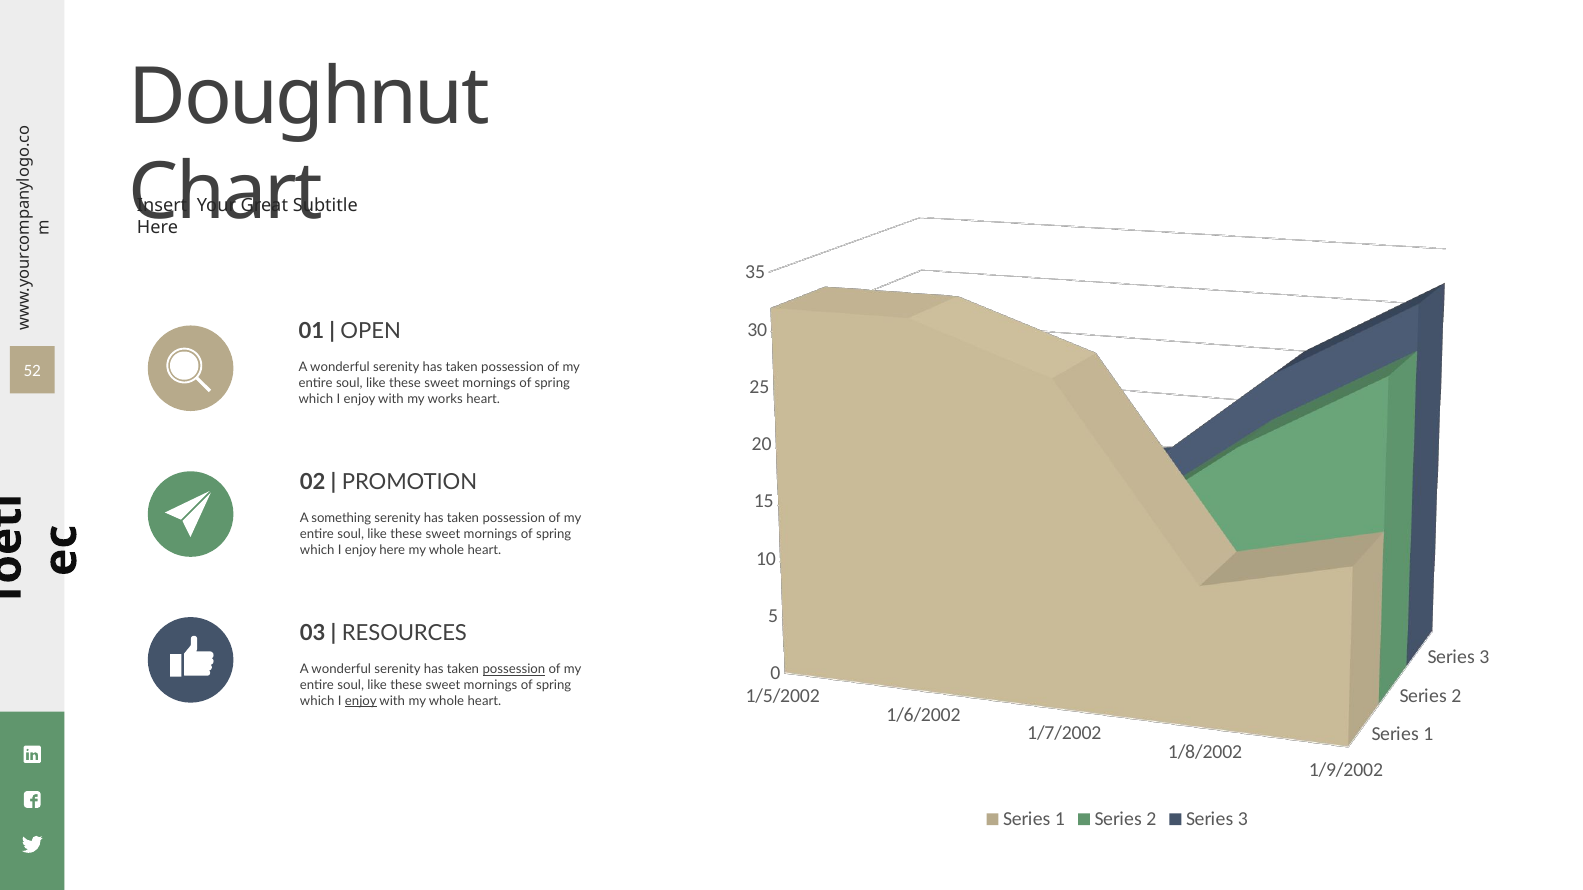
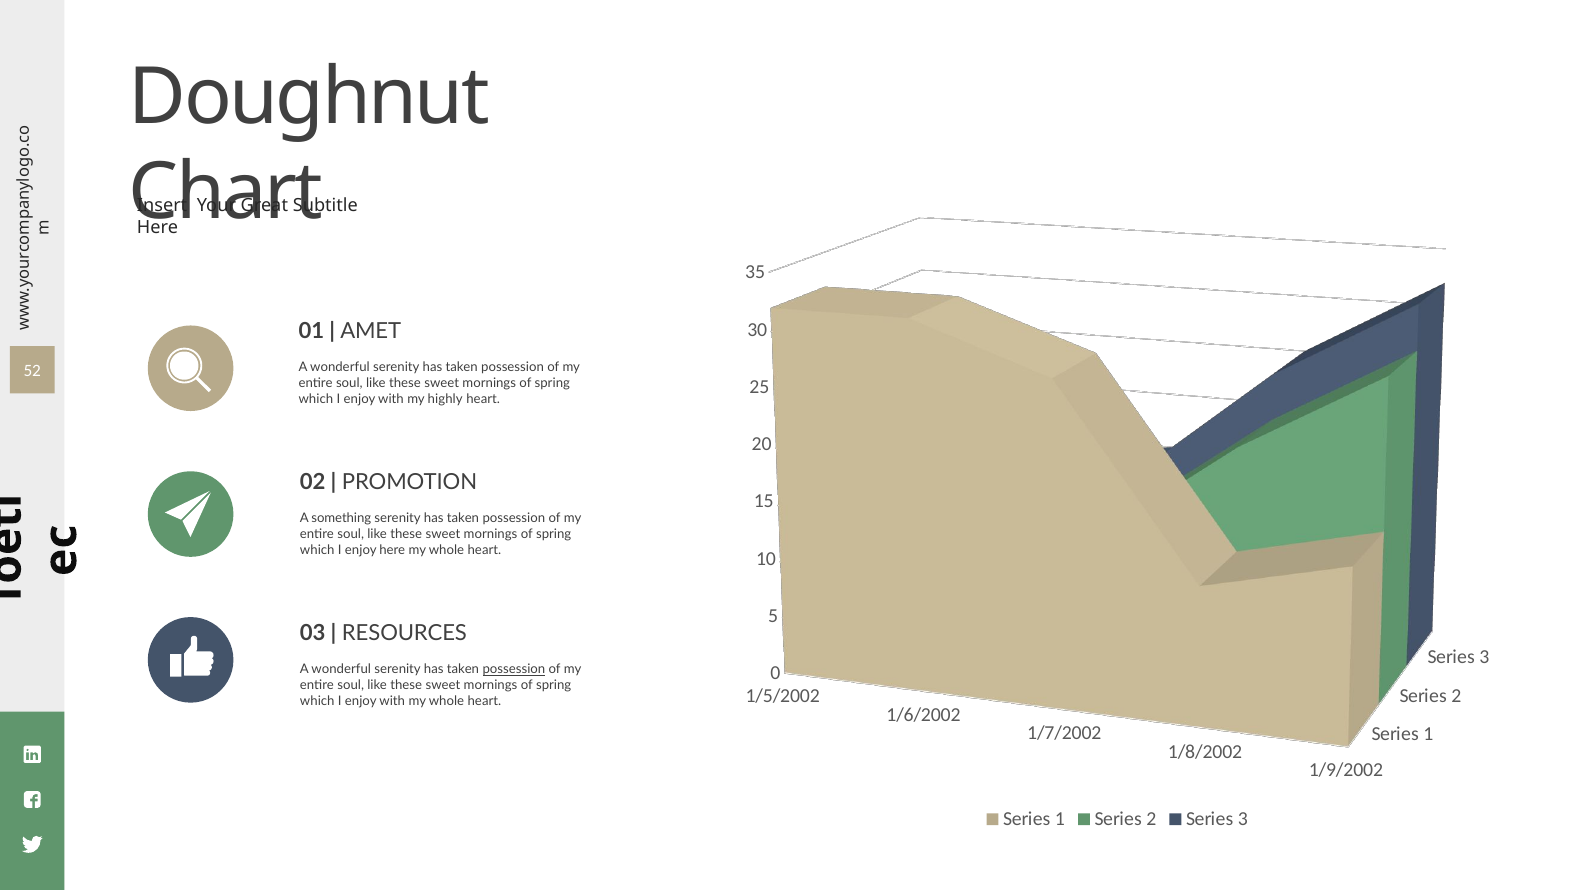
OPEN: OPEN -> AMET (371, 331)
works: works -> highly (445, 399)
enjoy underline: present -> none (361, 701)
